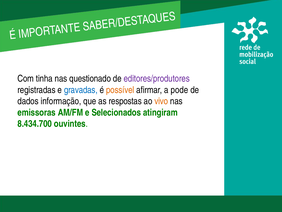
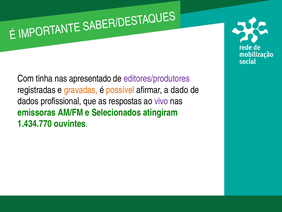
questionado: questionado -> apresentado (90, 78)
gravadas colour: blue -> orange (81, 90)
pode: pode -> dado (179, 90)
informação: informação -> profissional (61, 101)
vivo colour: orange -> purple (161, 101)
8.434.700: 8.434.700 -> 1.434.770 (35, 124)
